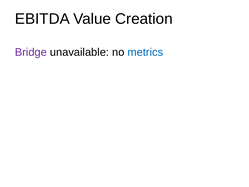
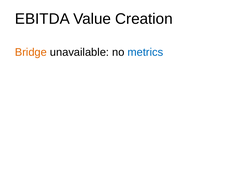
Bridge colour: purple -> orange (31, 52)
